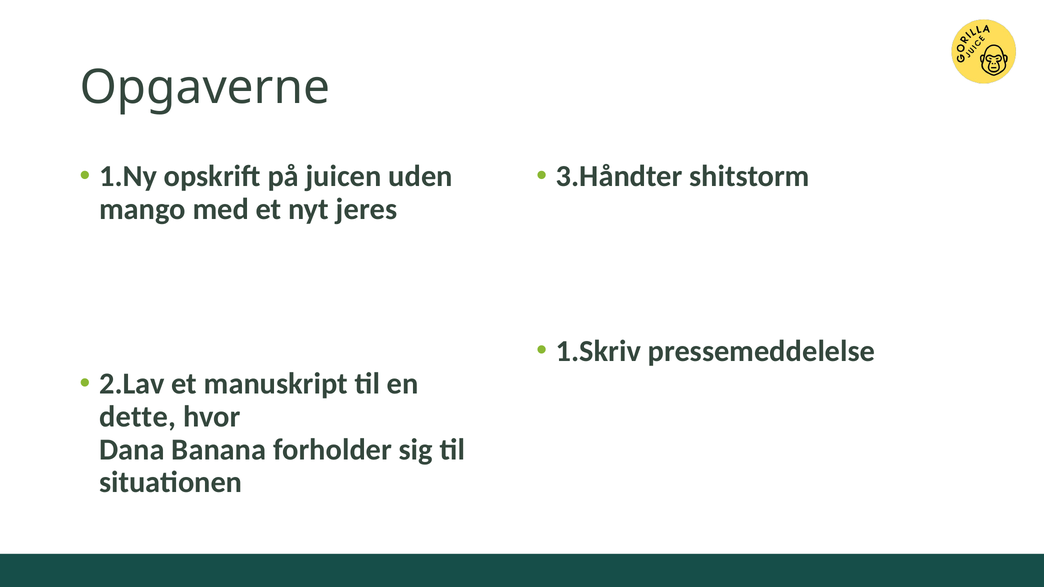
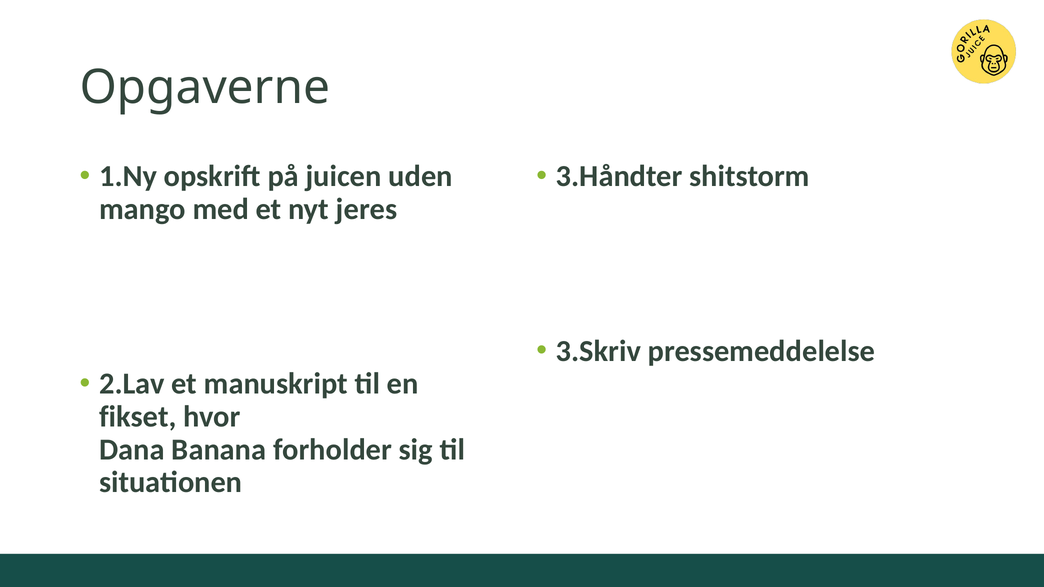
1.Skriv: 1.Skriv -> 3.Skriv (598, 351)
dette: dette -> fikset (138, 417)
